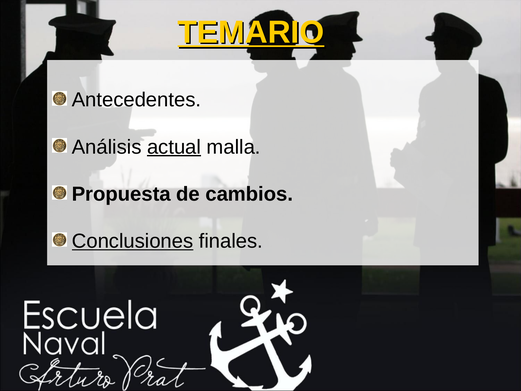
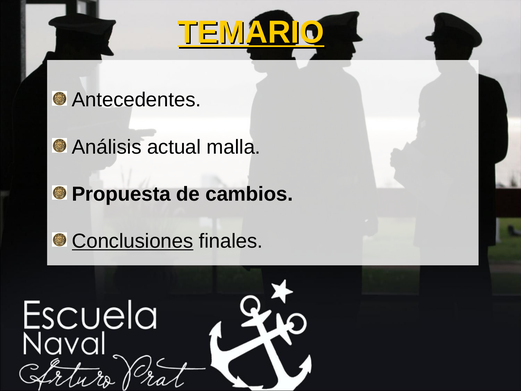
actual underline: present -> none (174, 147)
